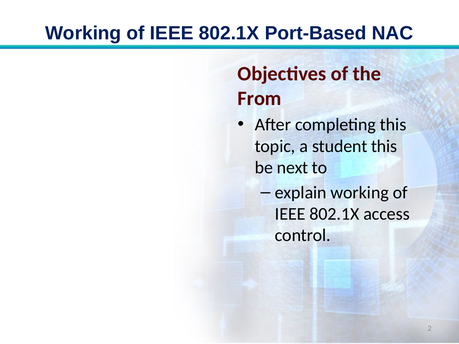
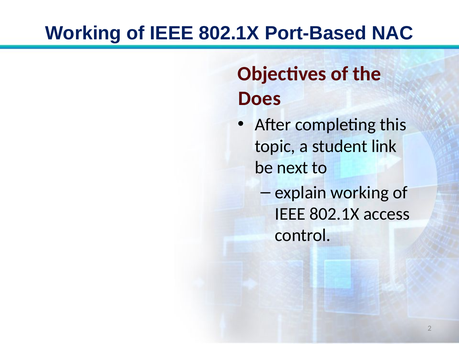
From: From -> Does (259, 98)
student this: this -> link (384, 146)
